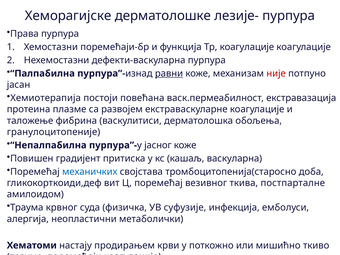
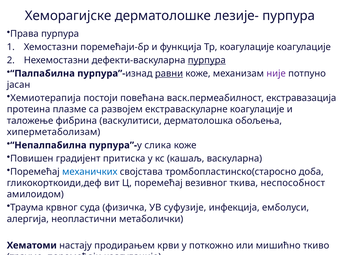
пурпура underline: none -> present (207, 60)
није colour: red -> purple (276, 73)
гранулоцитопеније: гранулоцитопеније -> хиперметаболизам (54, 132)
јасног: јасног -> слика (158, 145)
тромбоцитопенија(старосно: тромбоцитопенија(старосно -> тромбопластинско(старосно (231, 172)
постпарталне: постпарталне -> неспособност (293, 183)
